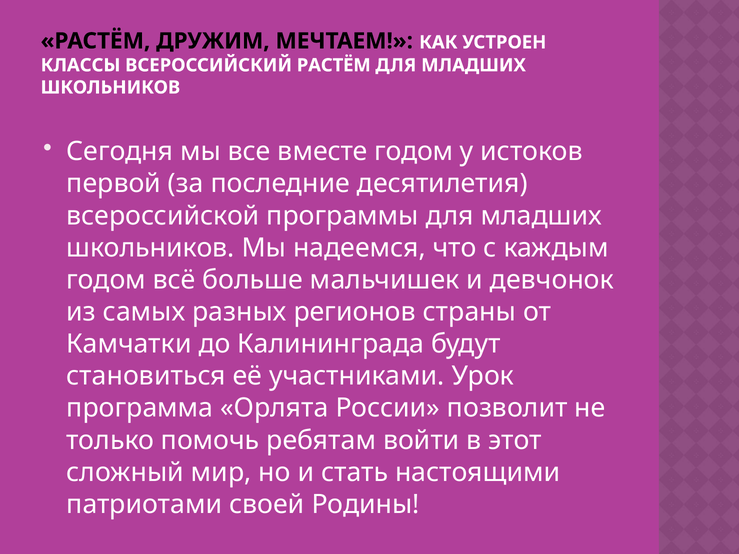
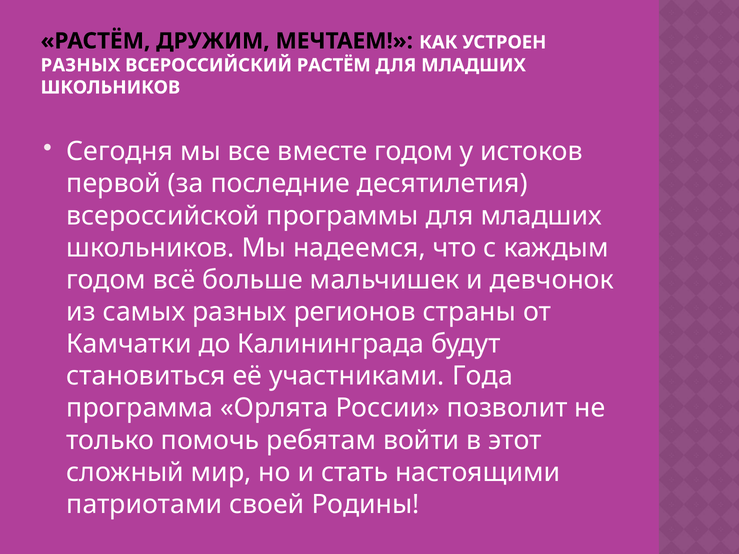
КЛАССЫ: КЛАССЫ -> РАЗНЫХ (80, 65)
Урок: Урок -> Года (483, 376)
